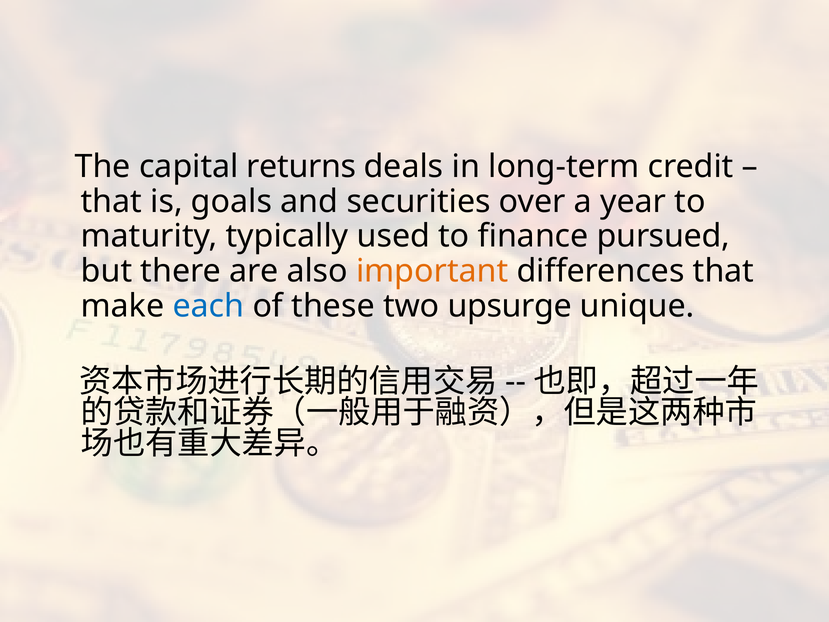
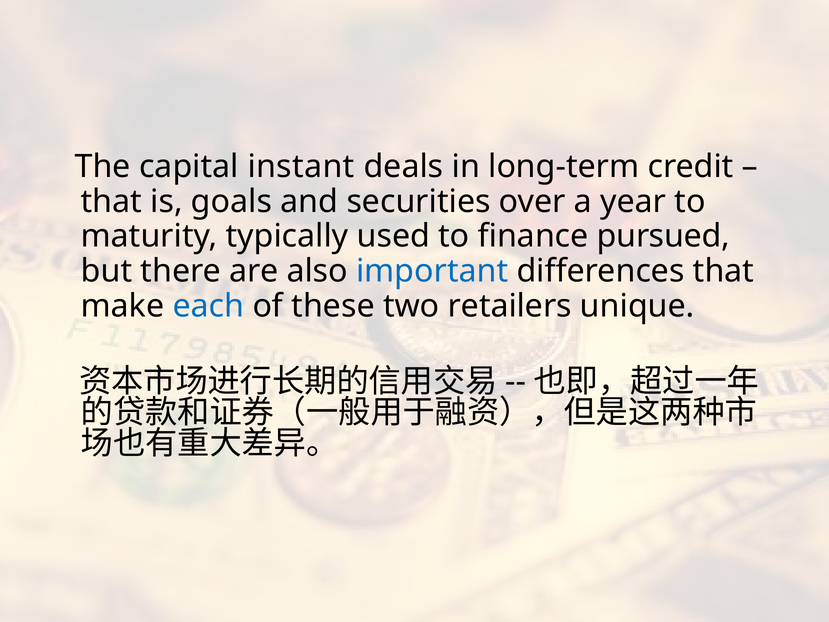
returns: returns -> instant (301, 166)
important colour: orange -> blue (432, 271)
upsurge: upsurge -> retailers (510, 306)
